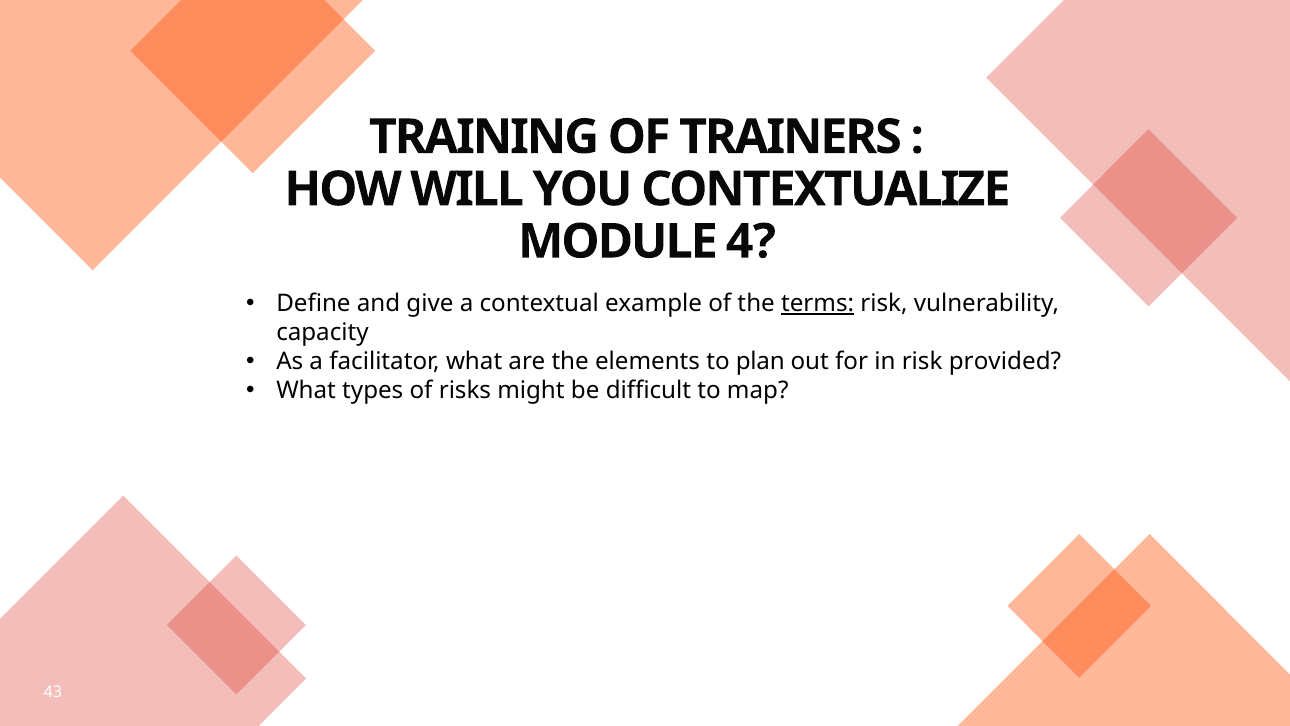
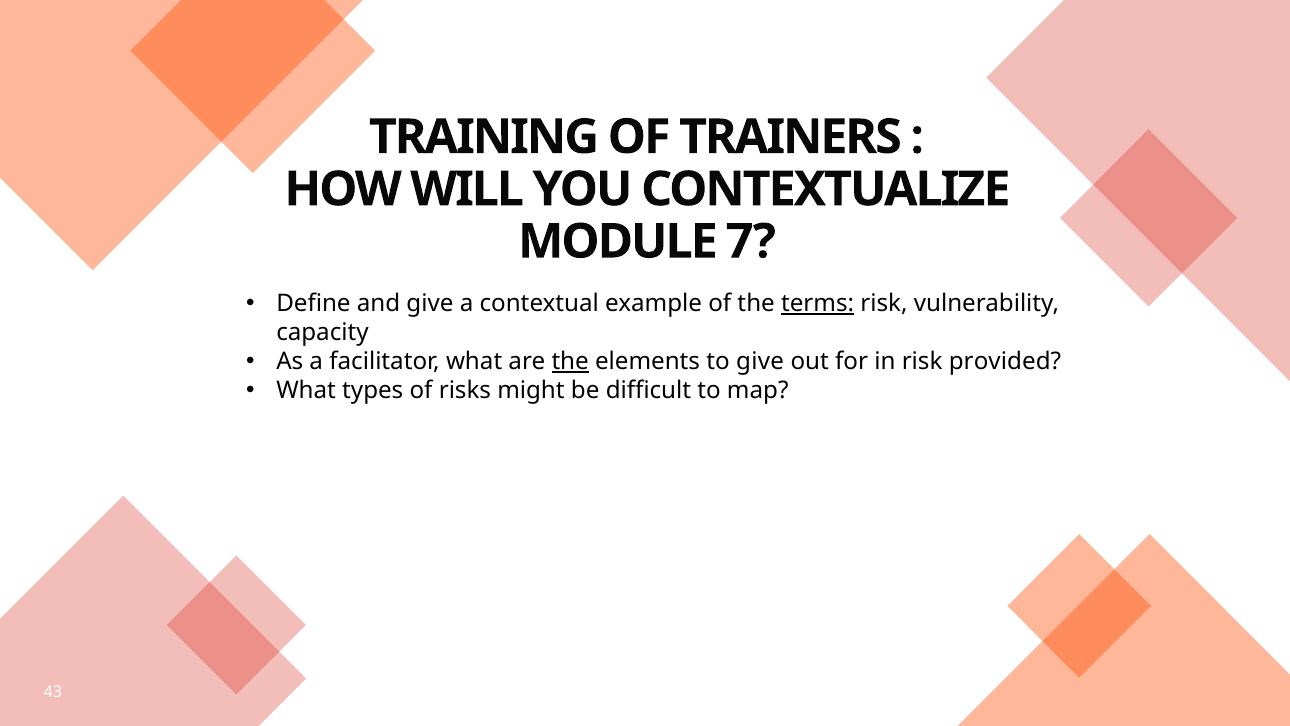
4: 4 -> 7 (751, 241)
the underline: none -> present (570, 362)
to plan: plan -> give (760, 362)
